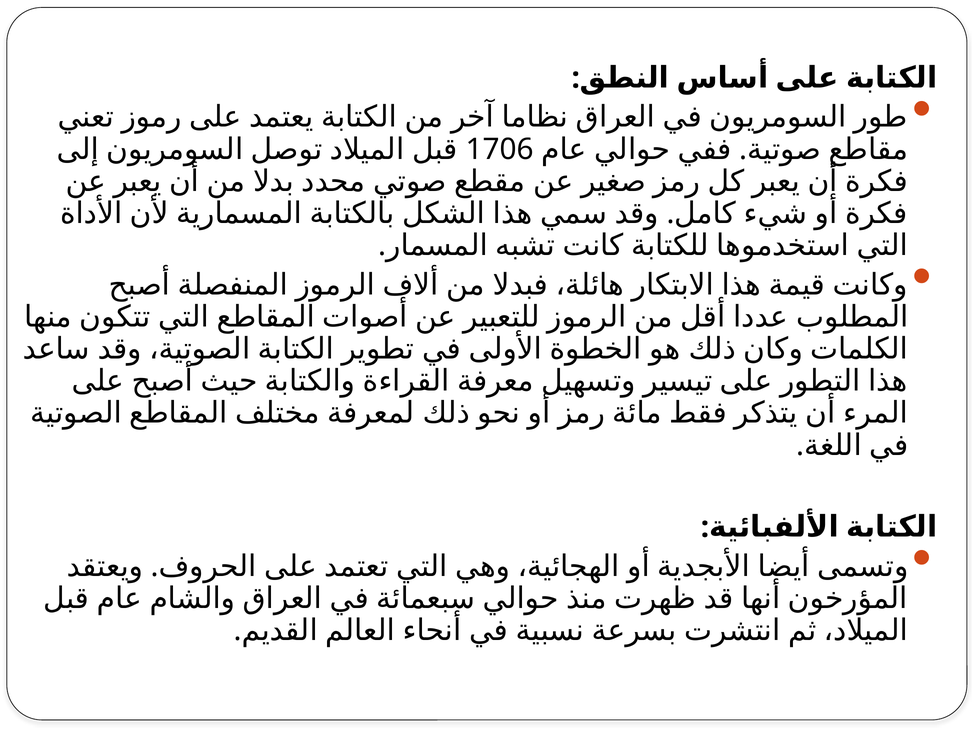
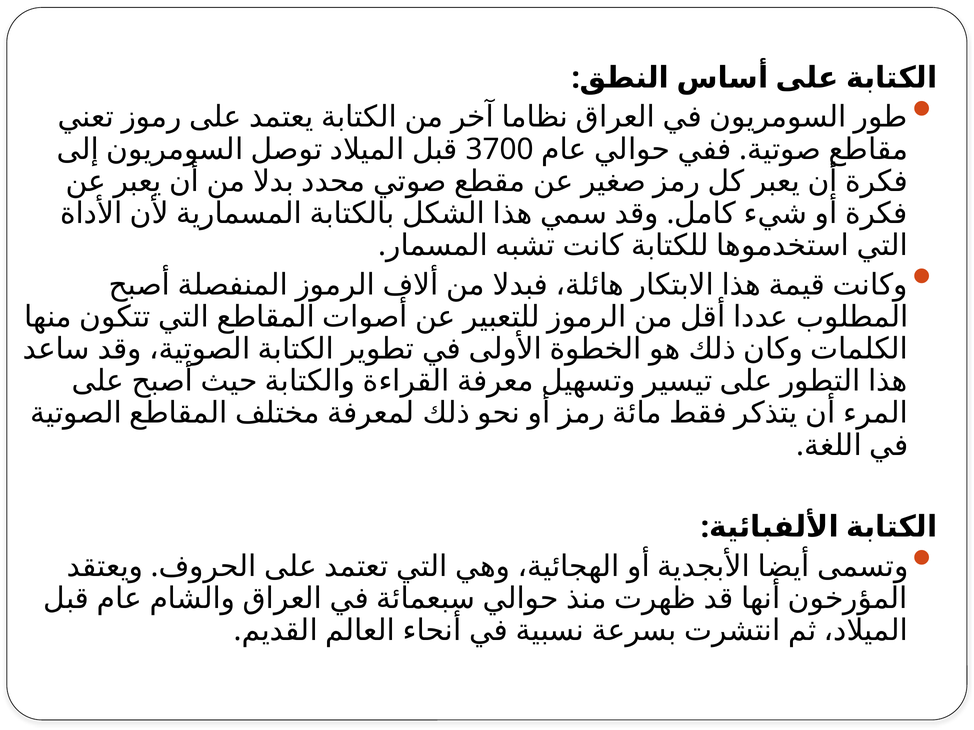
1706: 1706 -> 3700 (500, 149)
